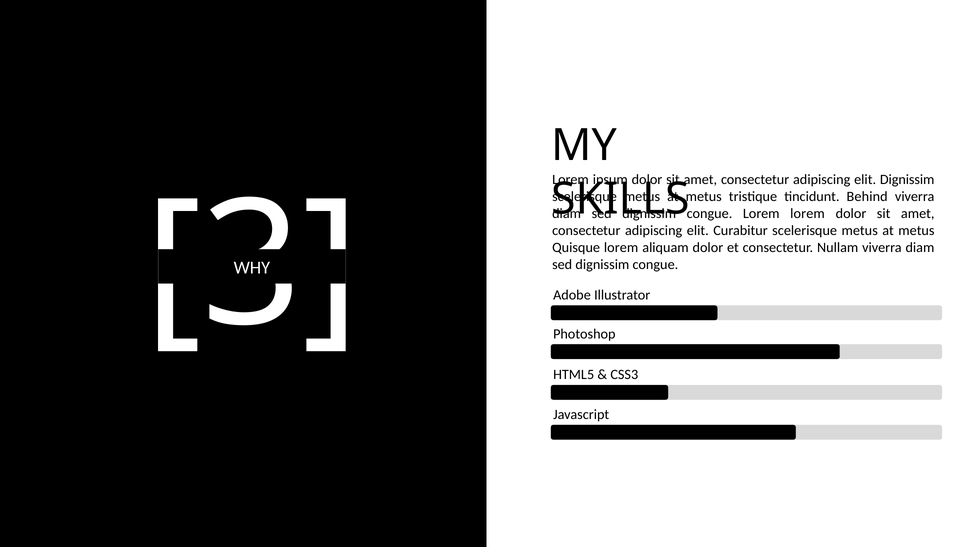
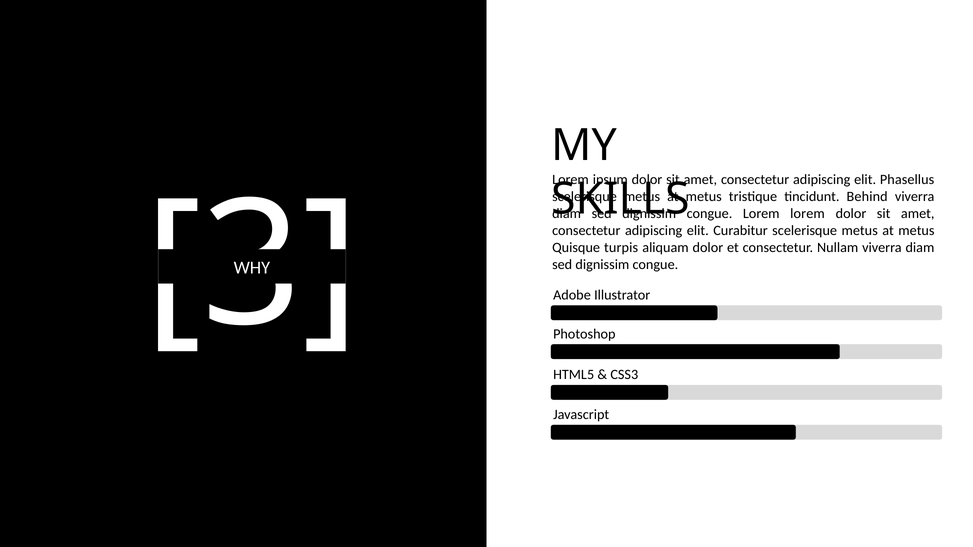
elit Dignissim: Dignissim -> Phasellus (907, 180)
Quisque lorem: lorem -> turpis (621, 248)
